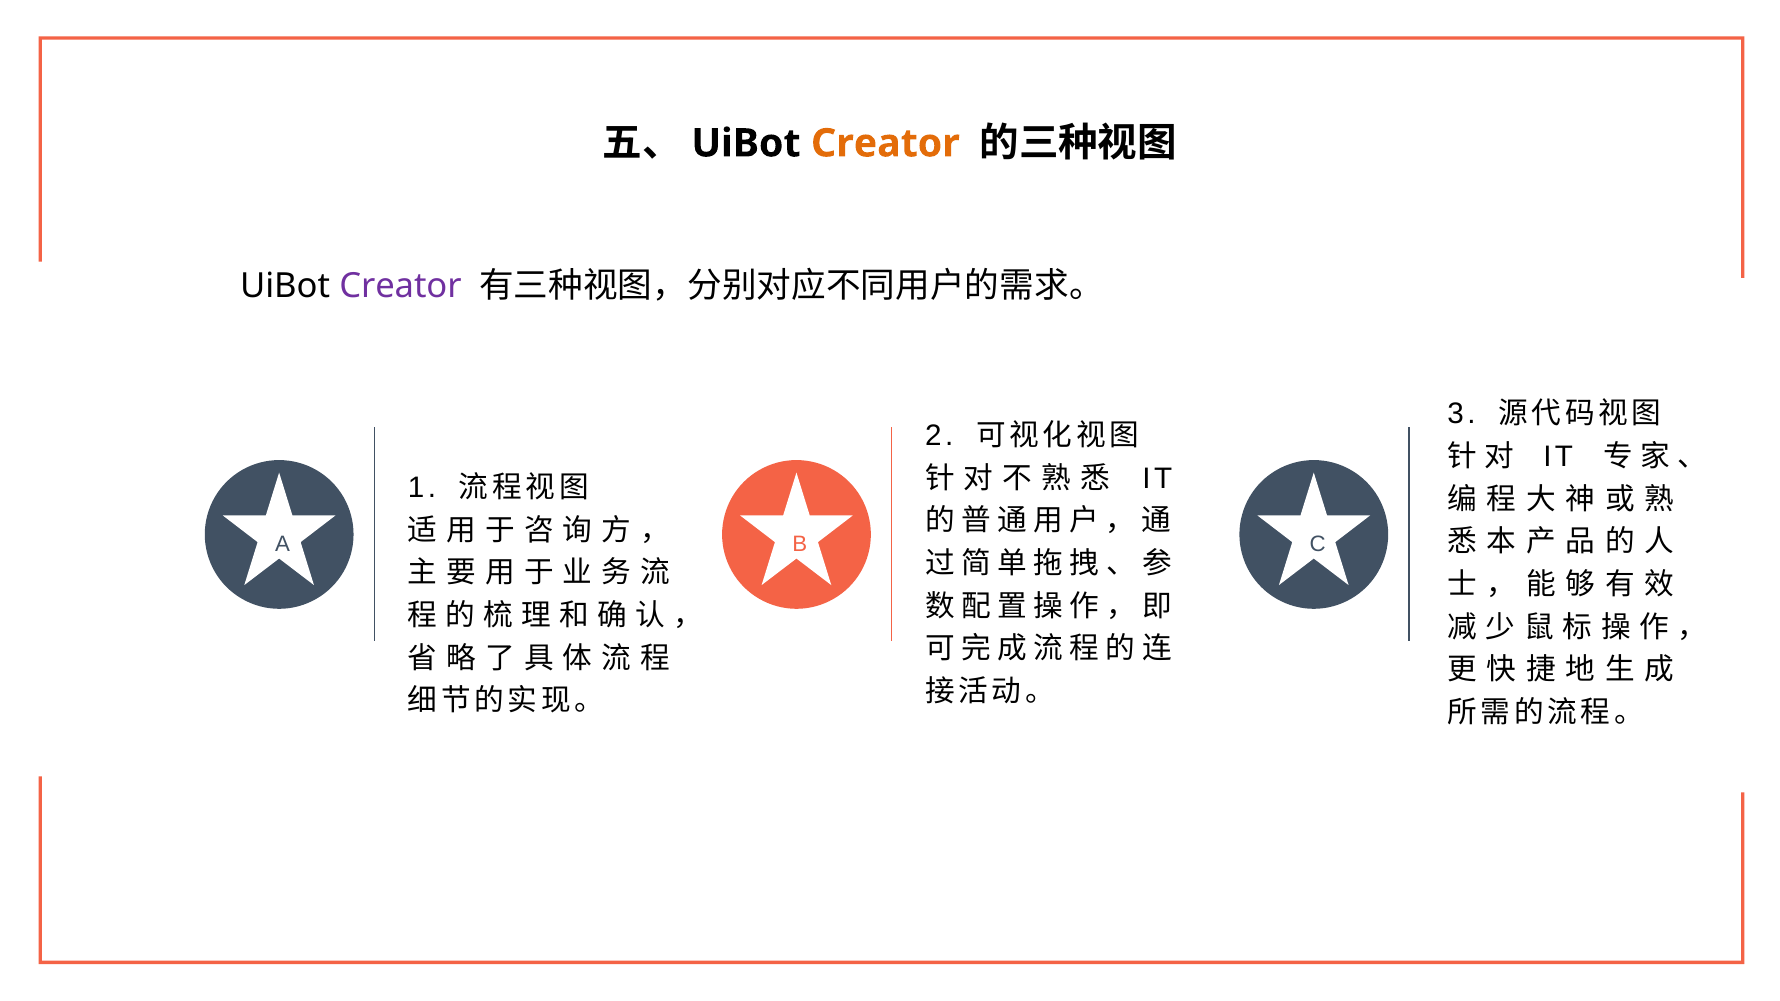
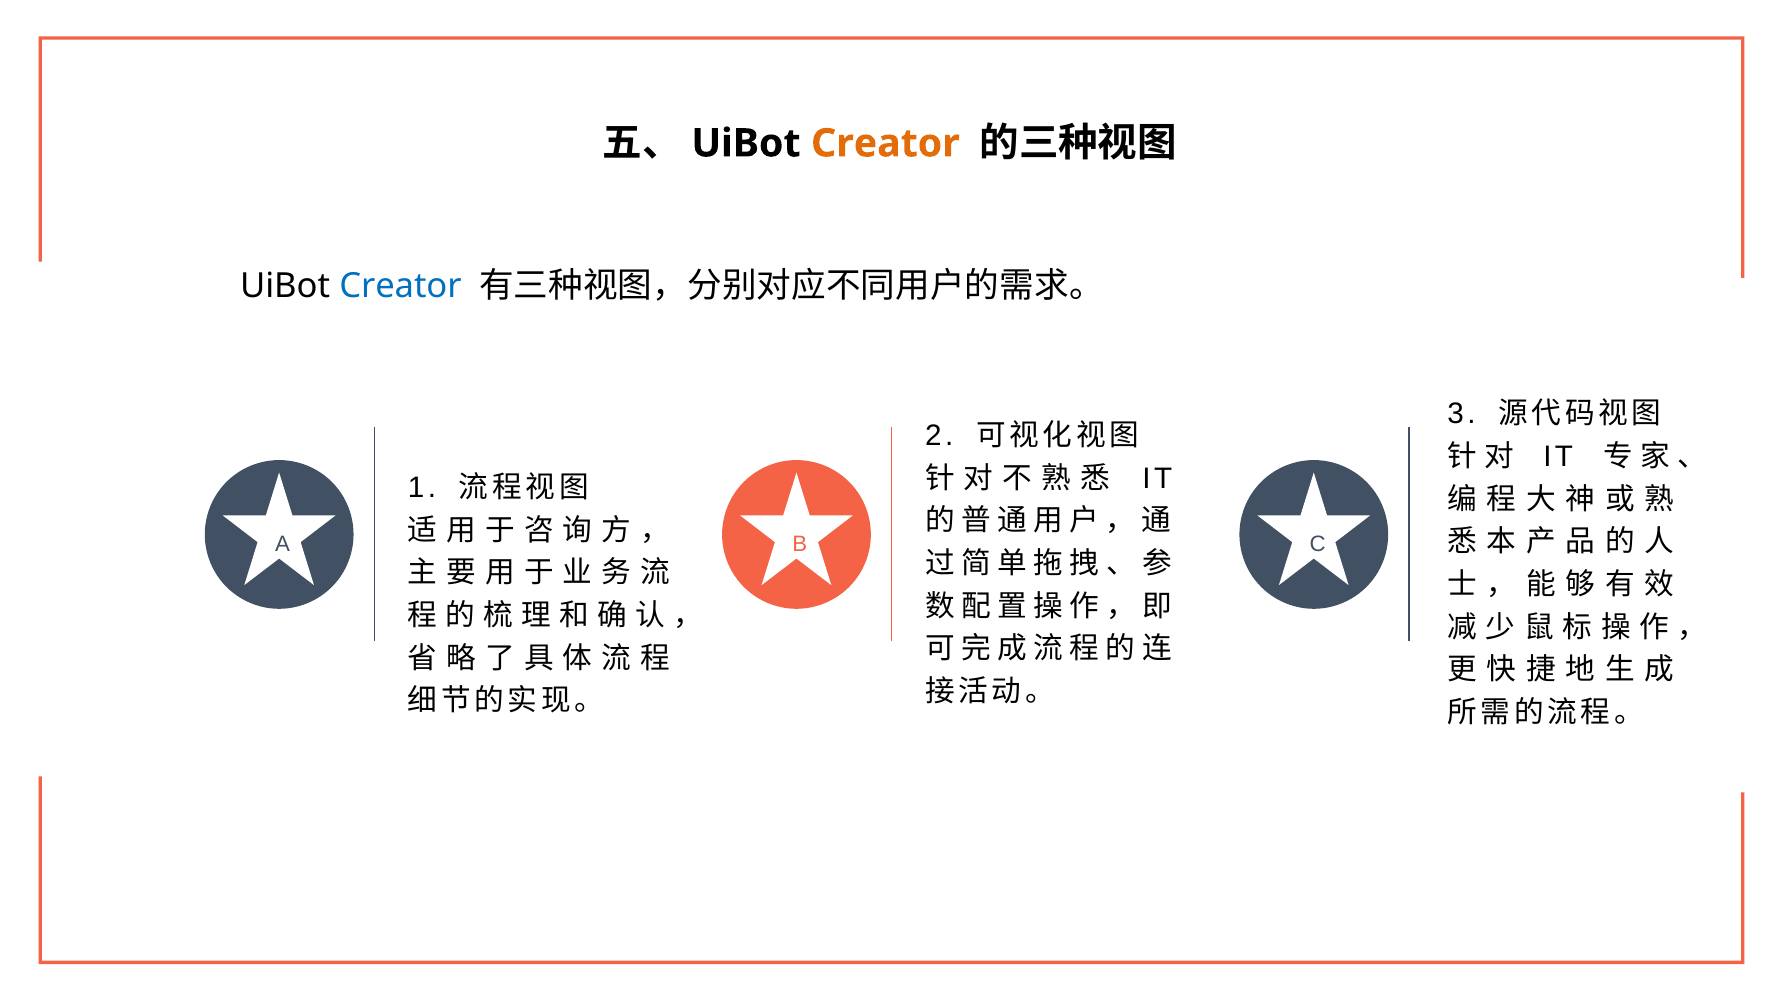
Creator colour: purple -> blue (400, 286)
